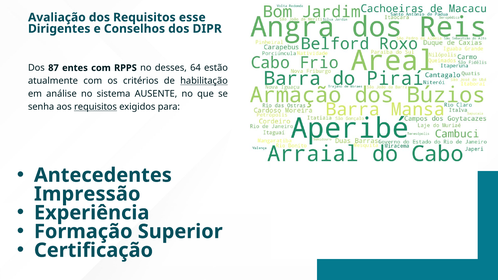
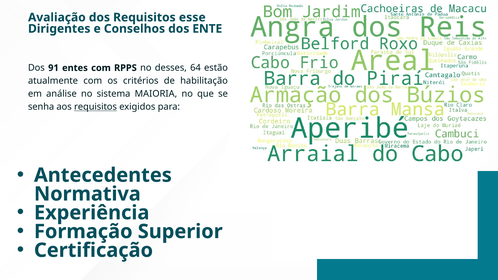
DIPR: DIPR -> ENTE (207, 29)
87: 87 -> 91 (53, 68)
habilitação underline: present -> none (204, 81)
AUSENTE: AUSENTE -> MAIORIA (156, 94)
Impressão: Impressão -> Normativa (87, 194)
